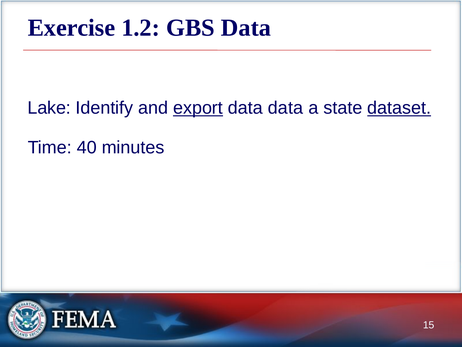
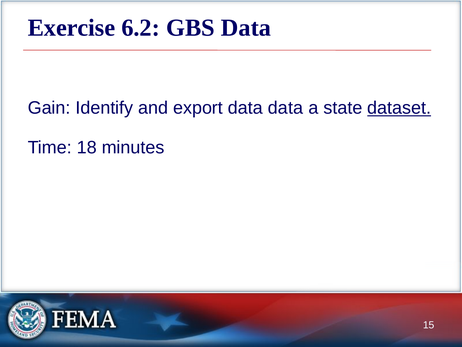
1.2: 1.2 -> 6.2 (141, 28)
Lake: Lake -> Gain (49, 108)
export underline: present -> none (198, 108)
40: 40 -> 18 (87, 147)
